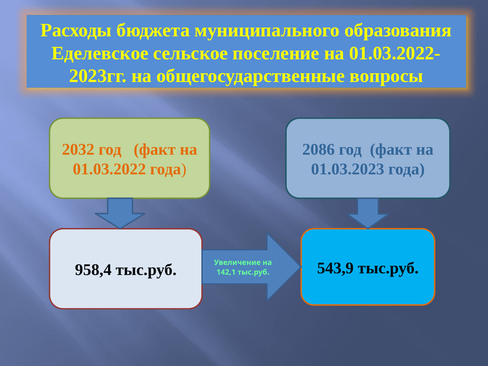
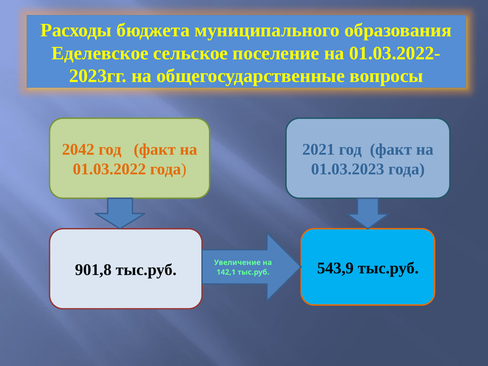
2032: 2032 -> 2042 (78, 150)
2086: 2086 -> 2021 (319, 150)
958,4: 958,4 -> 901,8 (93, 270)
